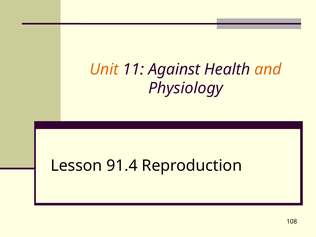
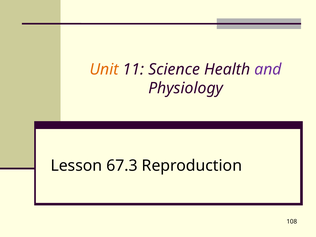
Against: Against -> Science (174, 69)
and colour: orange -> purple (268, 69)
91.4: 91.4 -> 67.3 (122, 166)
